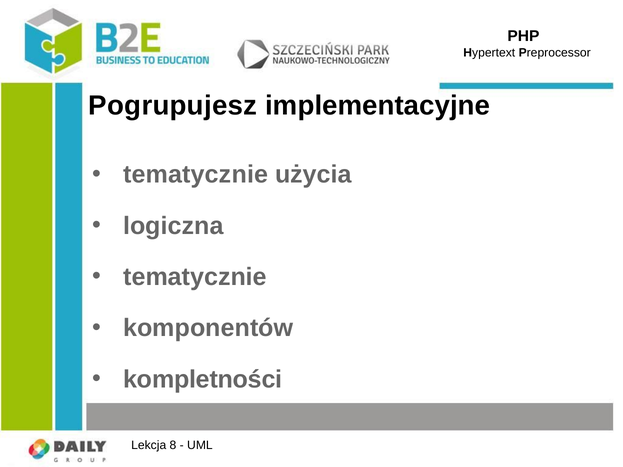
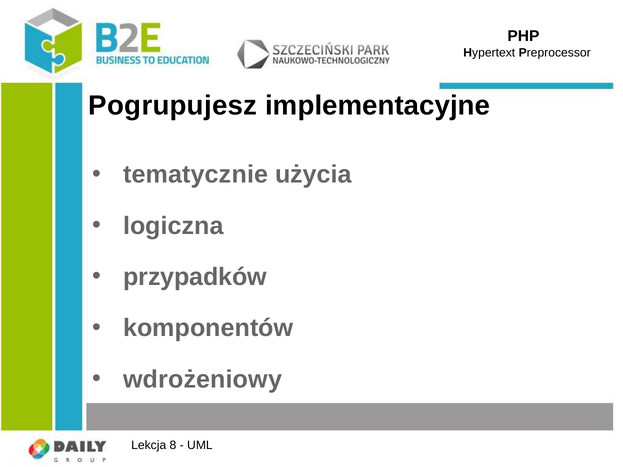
tematycznie: tematycznie -> przypadków (195, 277)
kompletności: kompletności -> wdrożeniowy (203, 379)
